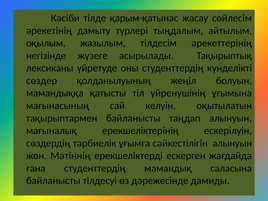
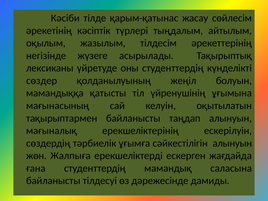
дамыту: дамыту -> кәсіптік (94, 31)
Мәтіннің: Мәтіннің -> Жалпыға (71, 156)
